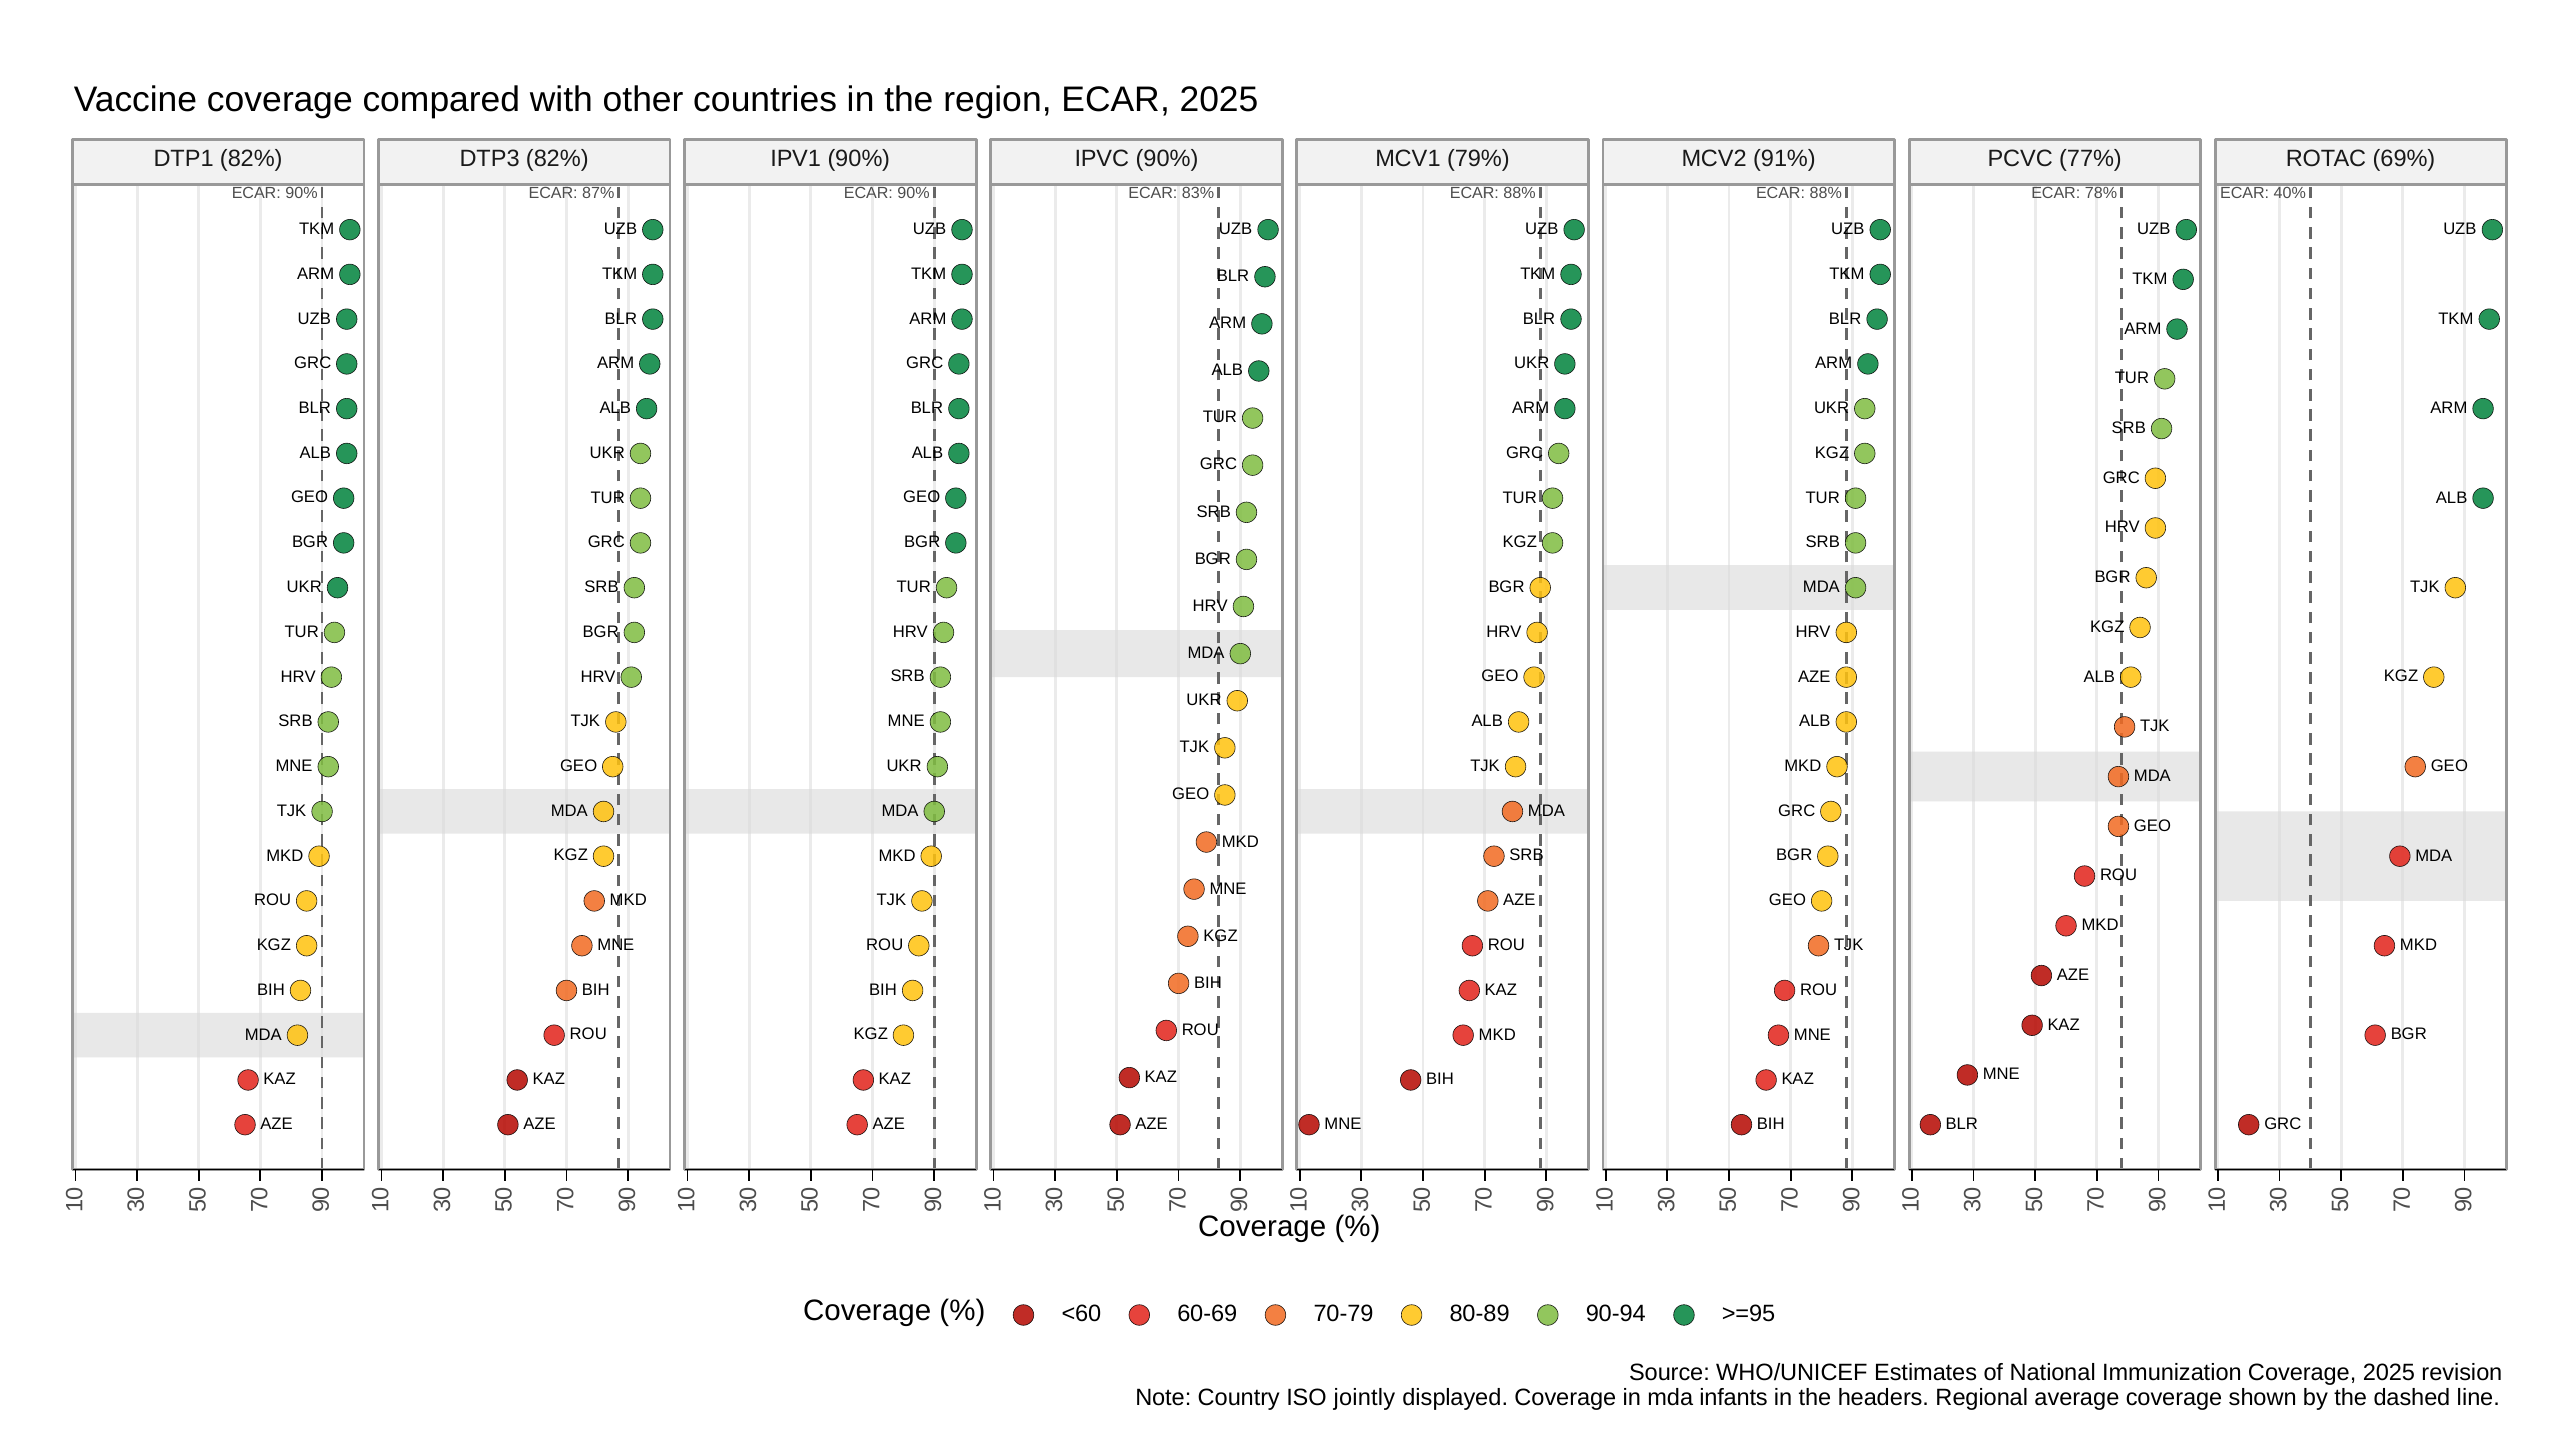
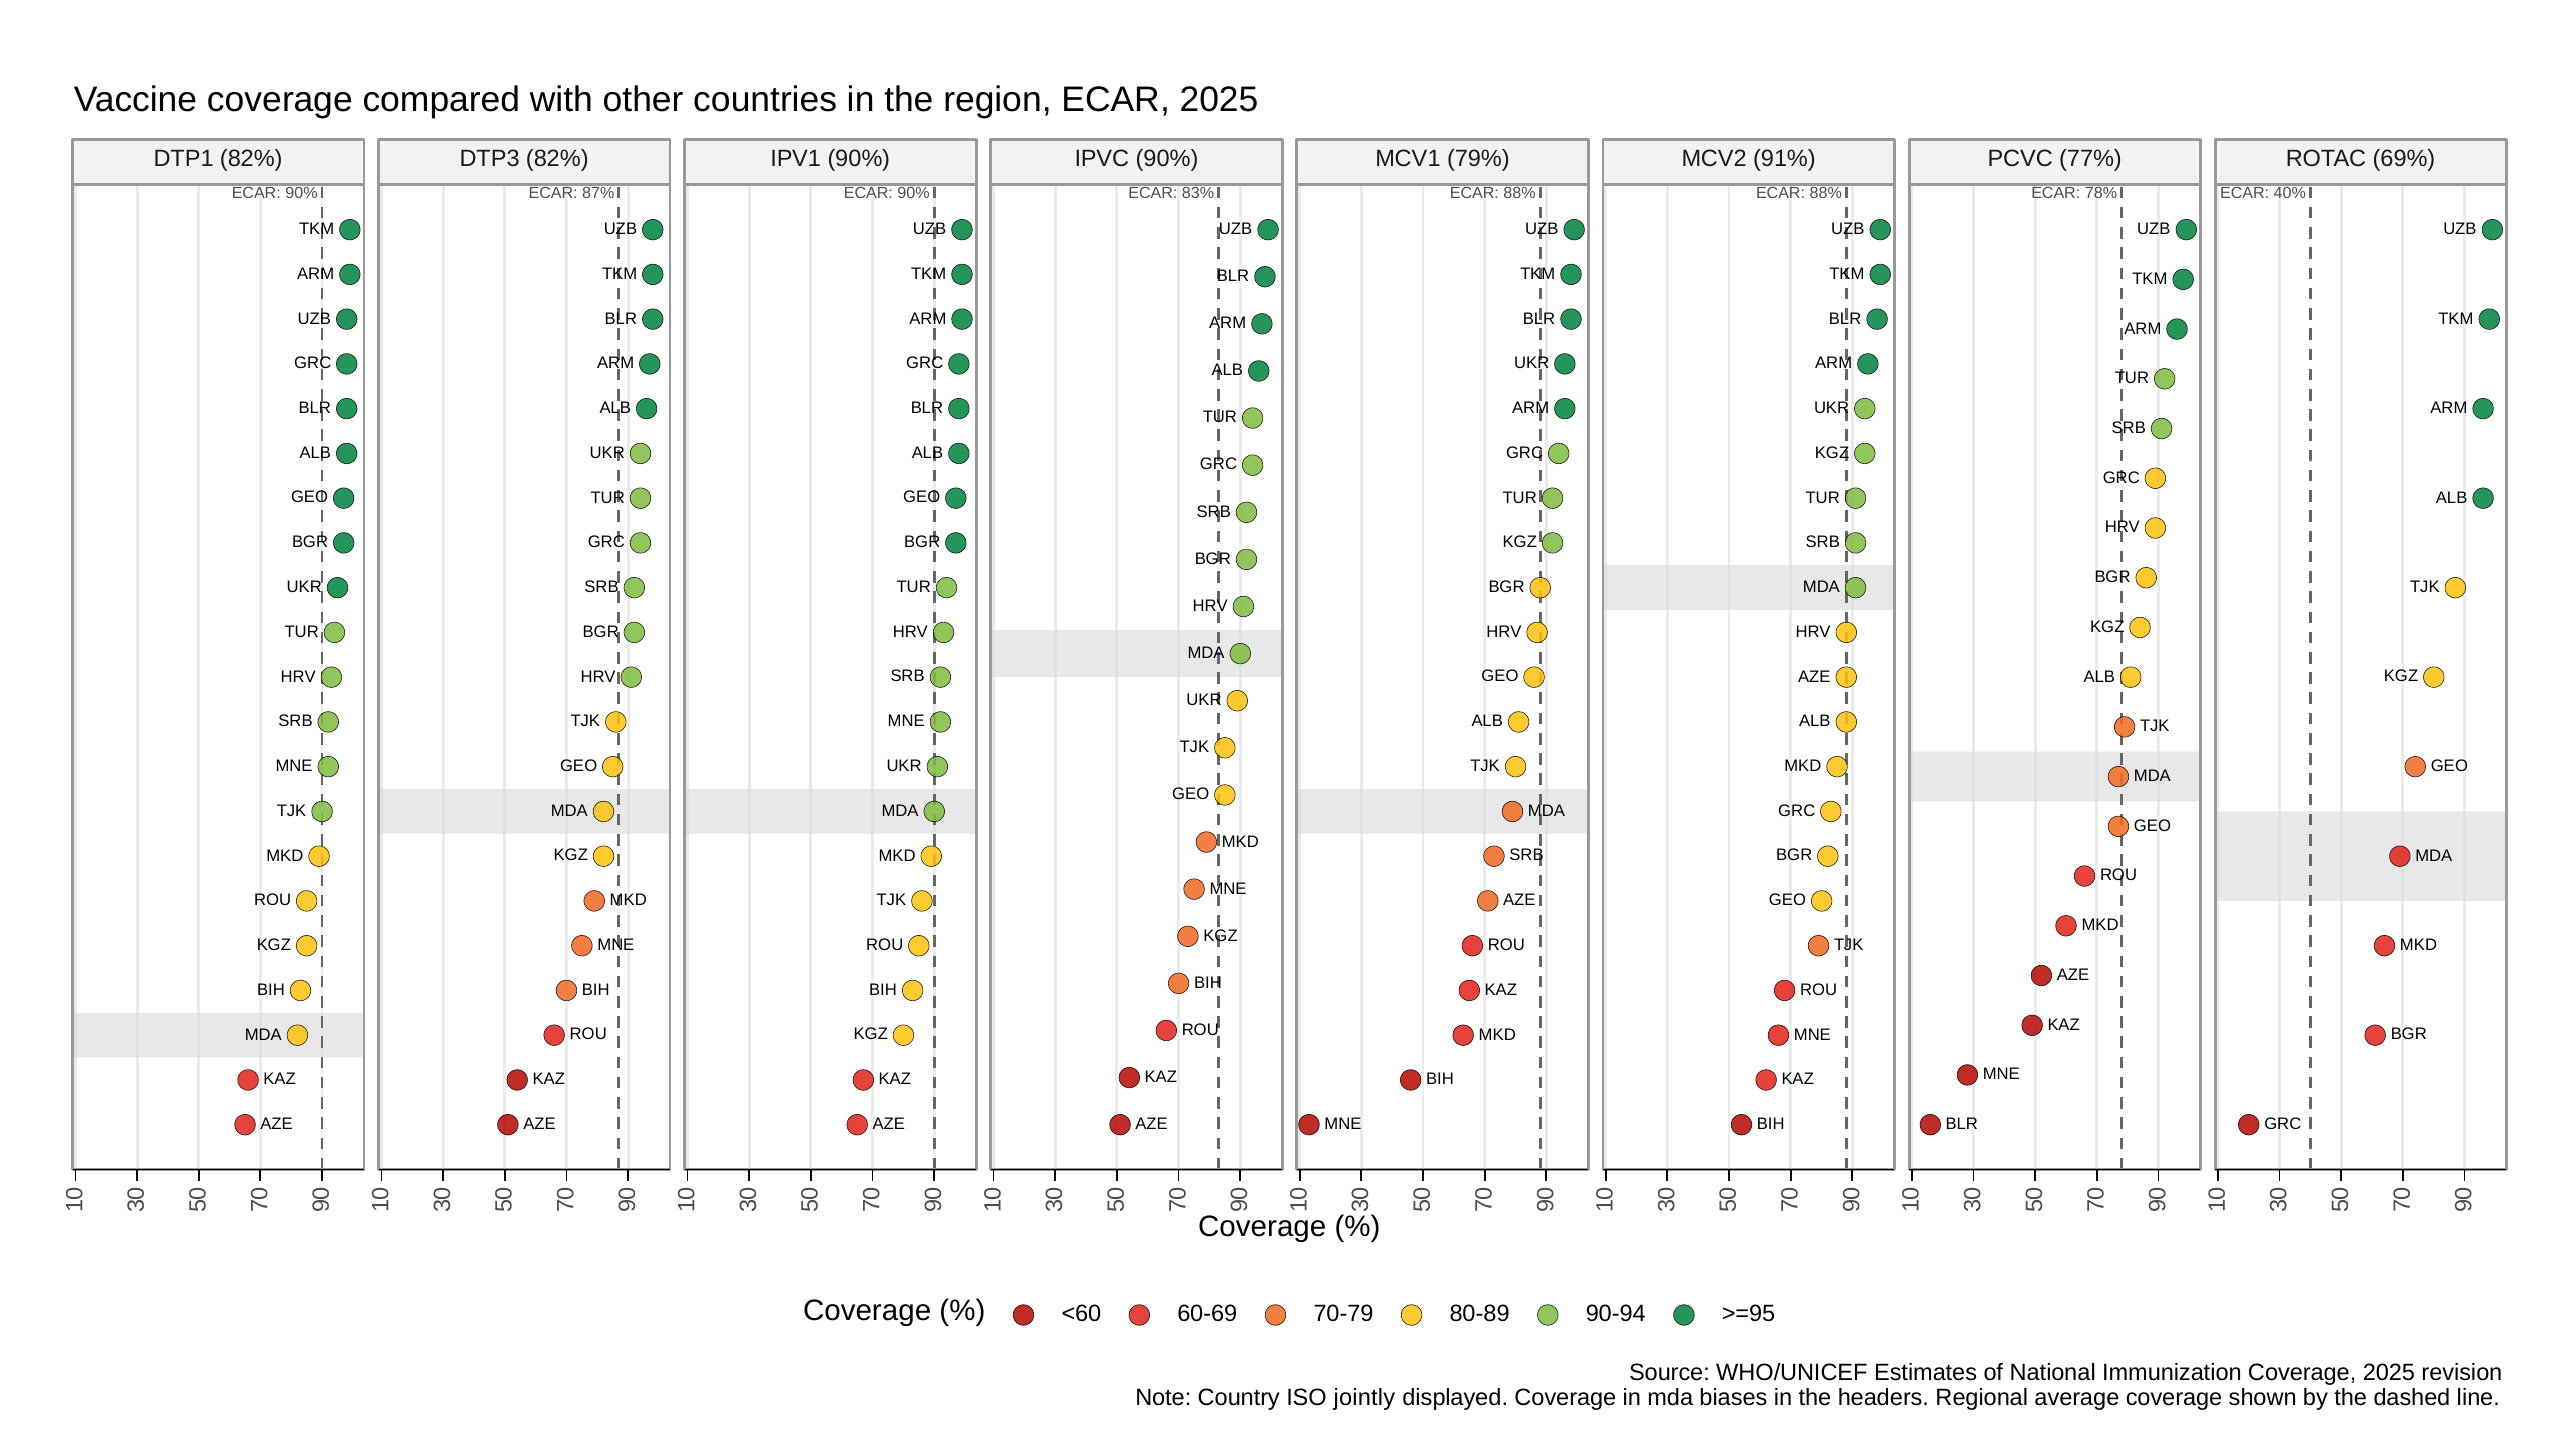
infants: infants -> biases (1733, 1398)
